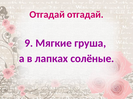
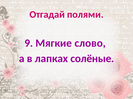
Отгадай отгадай: отгадай -> полями (85, 15)
груша: груша -> слово (90, 43)
